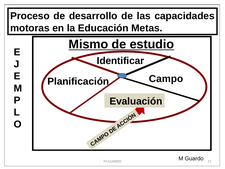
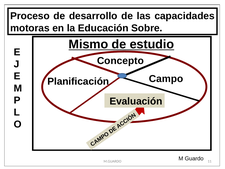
Metas: Metas -> Sobre (147, 28)
Identificar: Identificar -> Concepto (120, 61)
